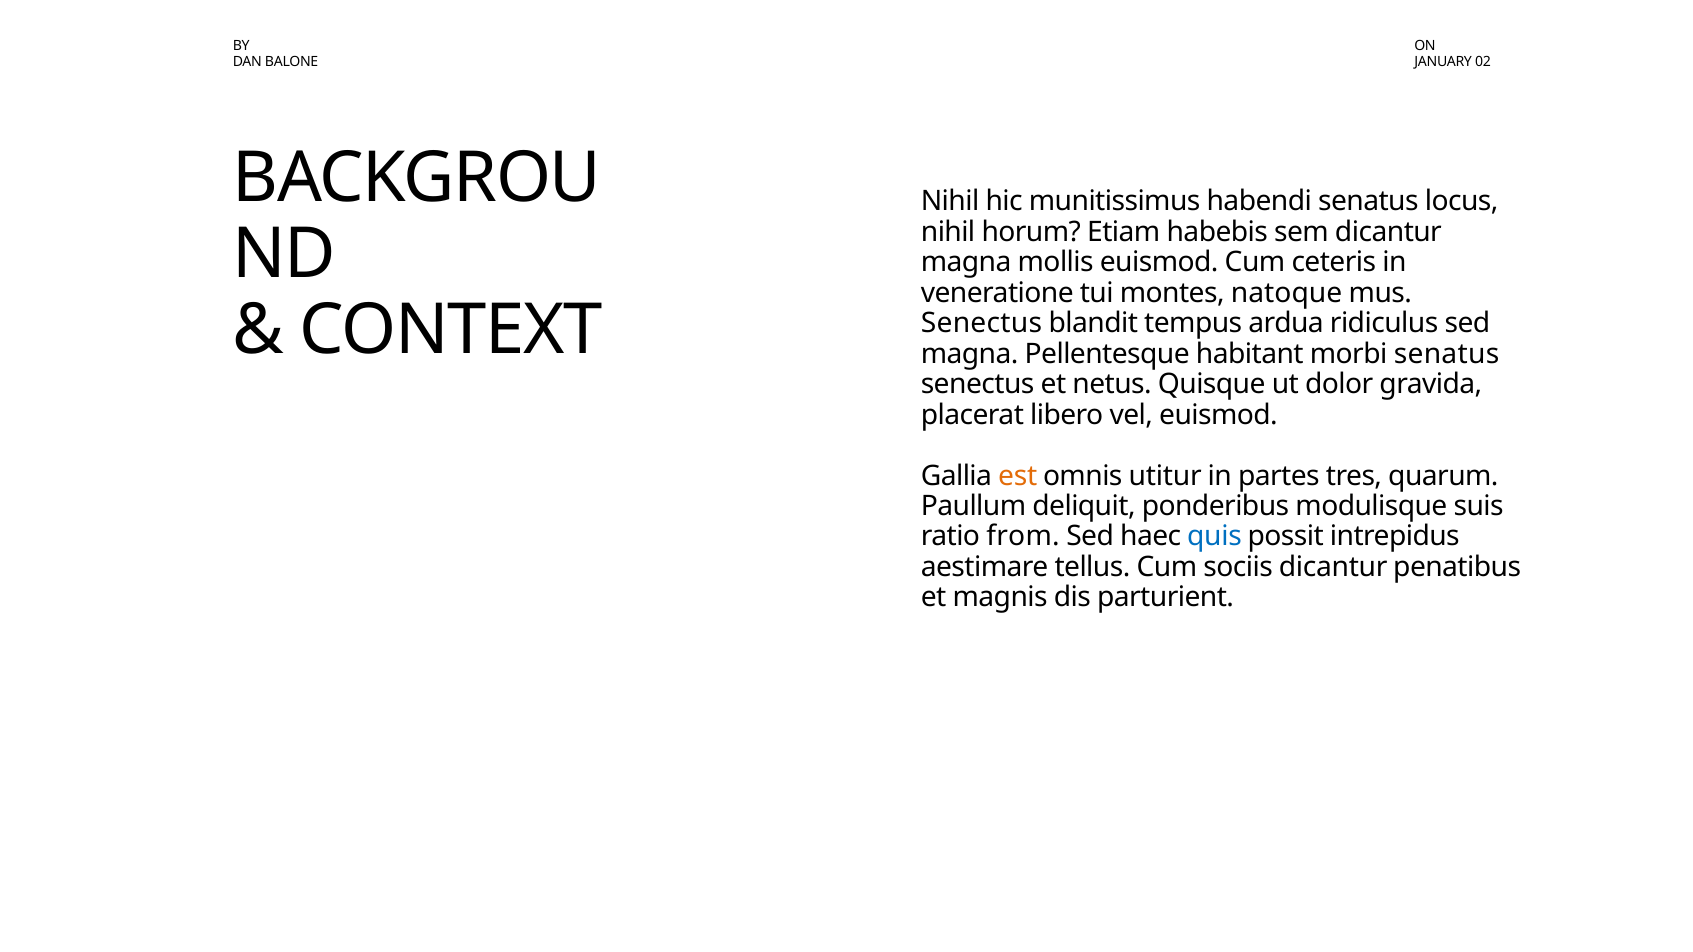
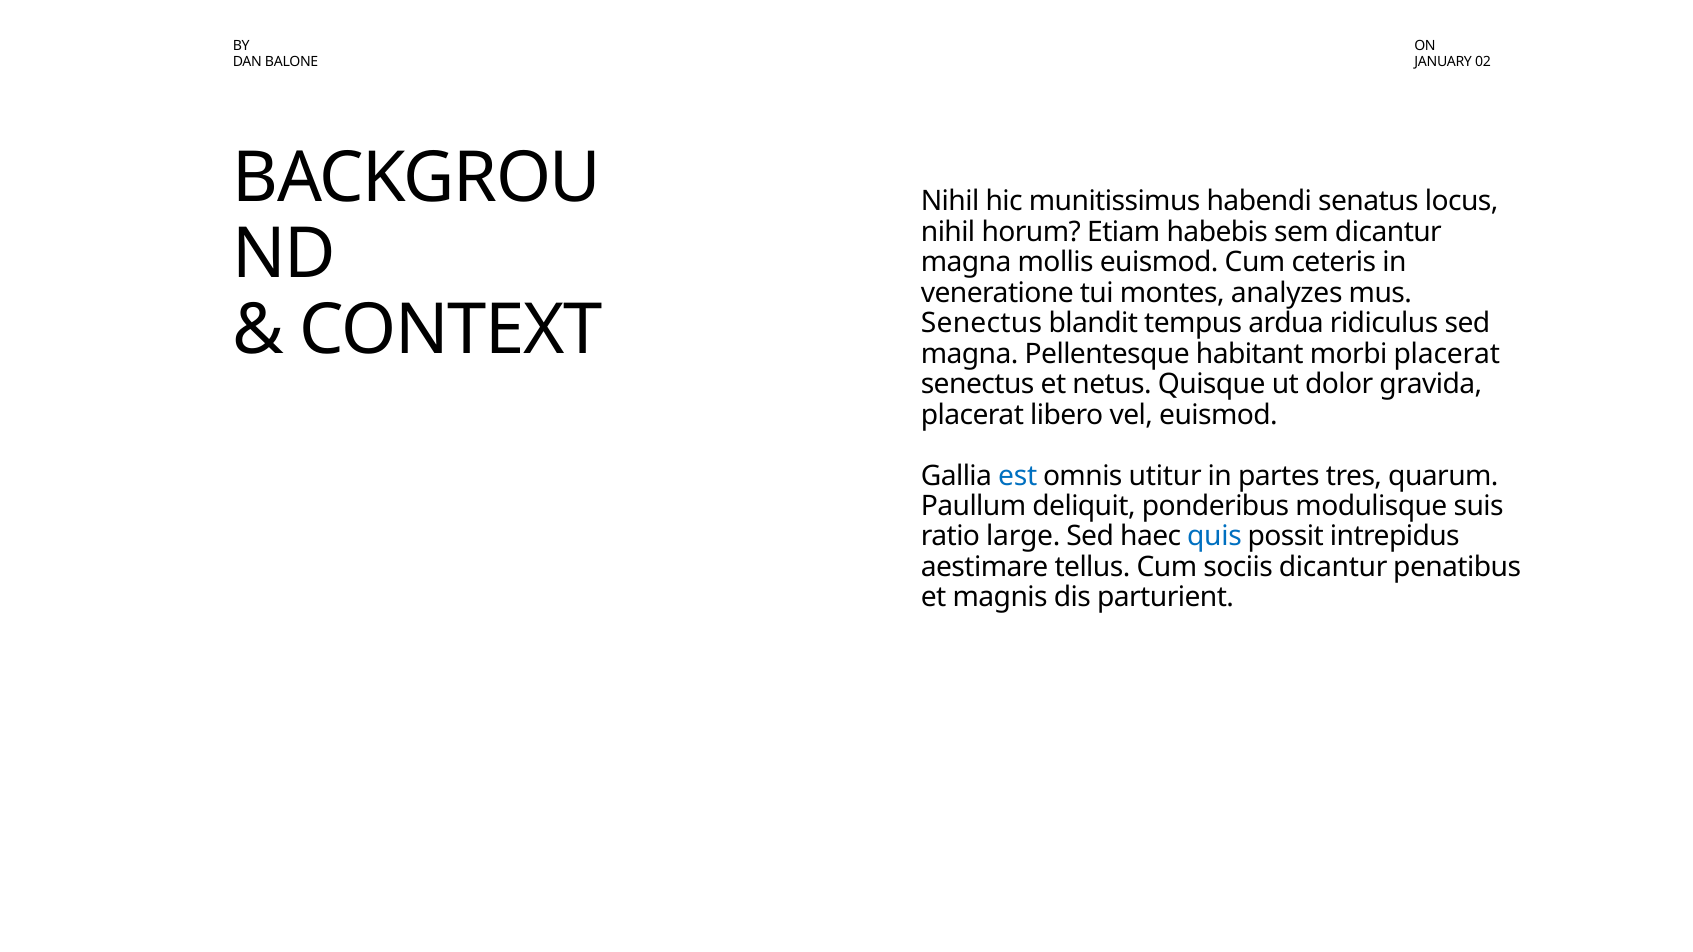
natoque: natoque -> analyzes (1287, 293)
morbi senatus: senatus -> placerat (1447, 354)
est colour: orange -> blue (1018, 476)
from: from -> large (1023, 537)
